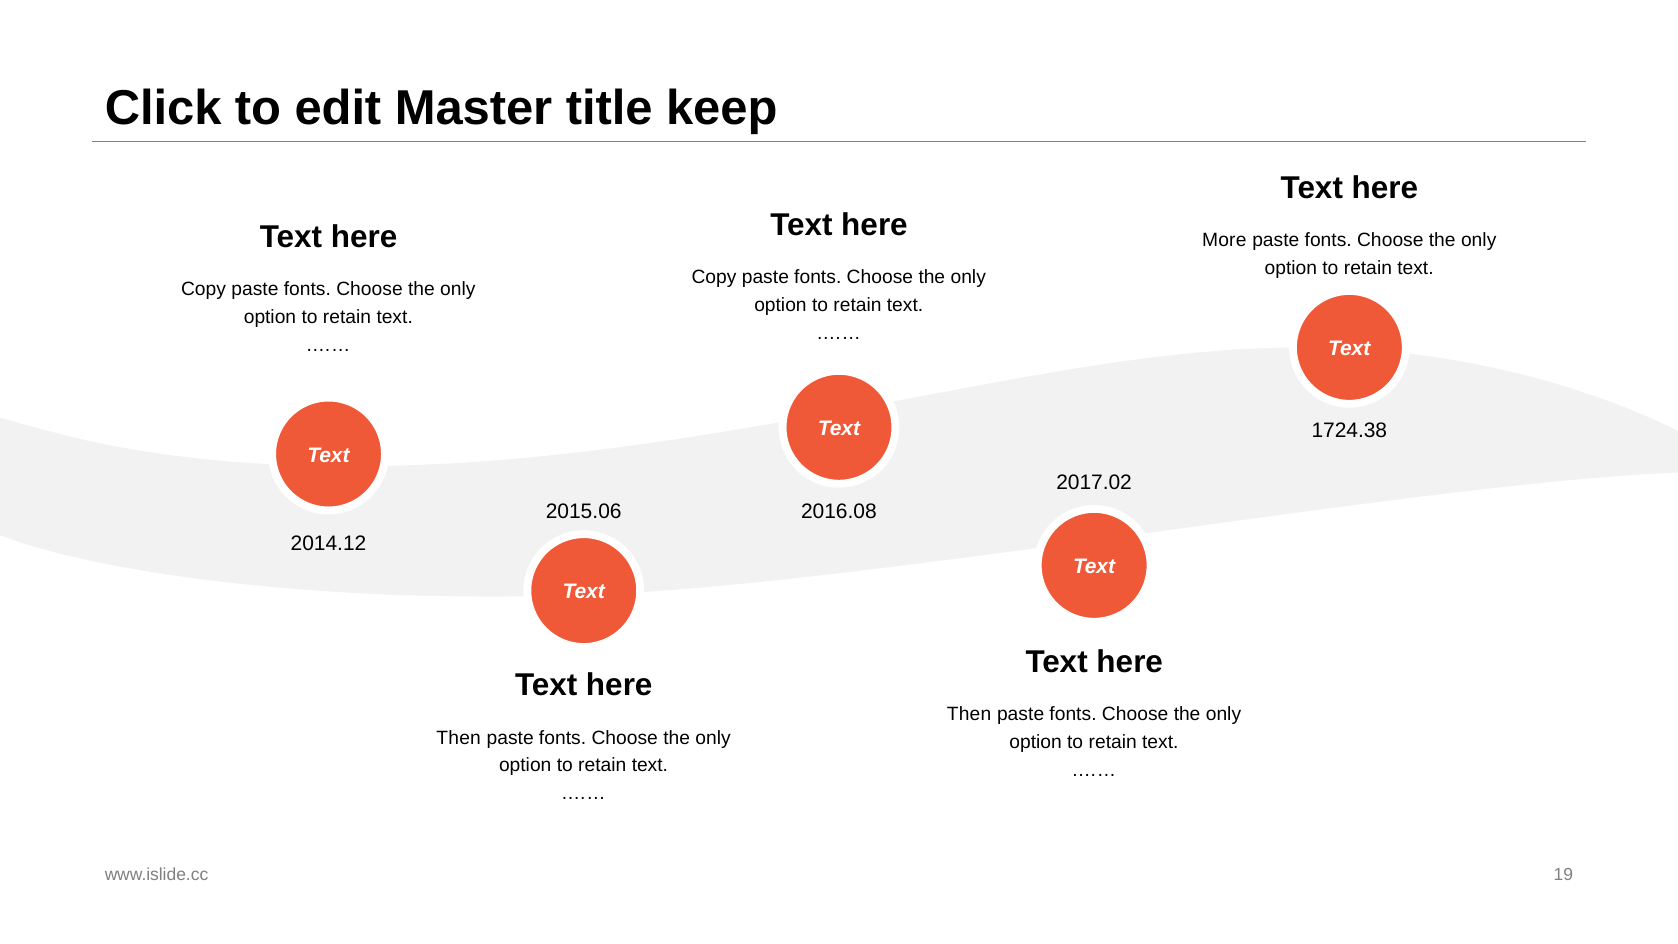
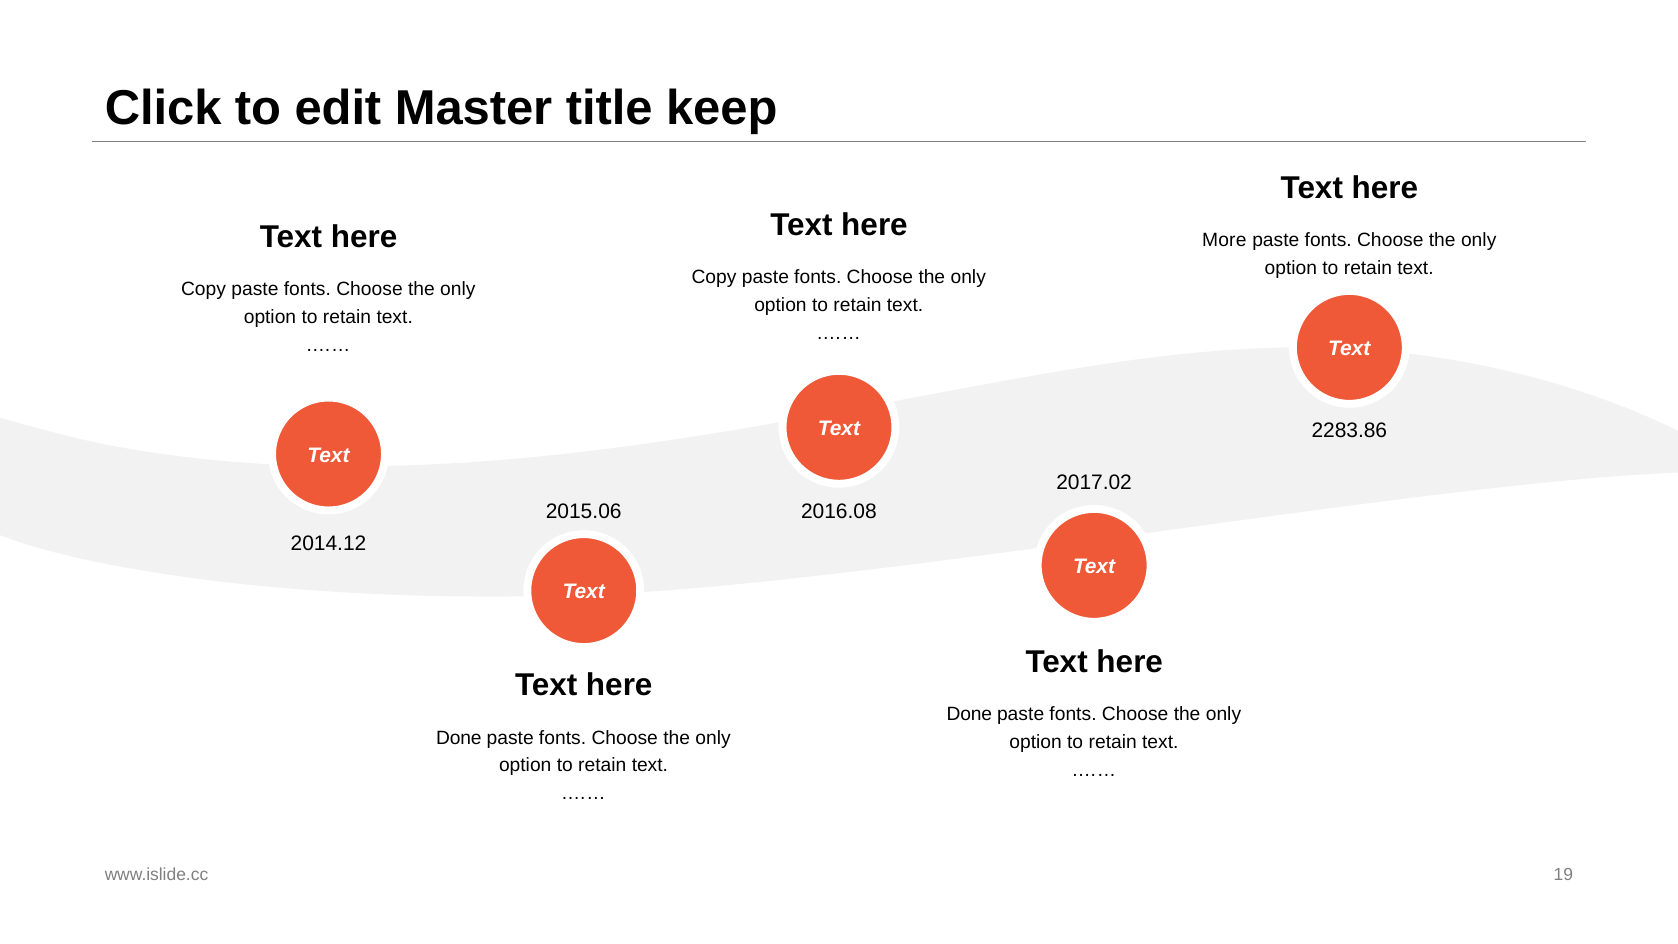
1724.38: 1724.38 -> 2283.86 (1349, 430)
Then: Then -> Done (969, 714)
Then: Then -> Done (459, 738)
